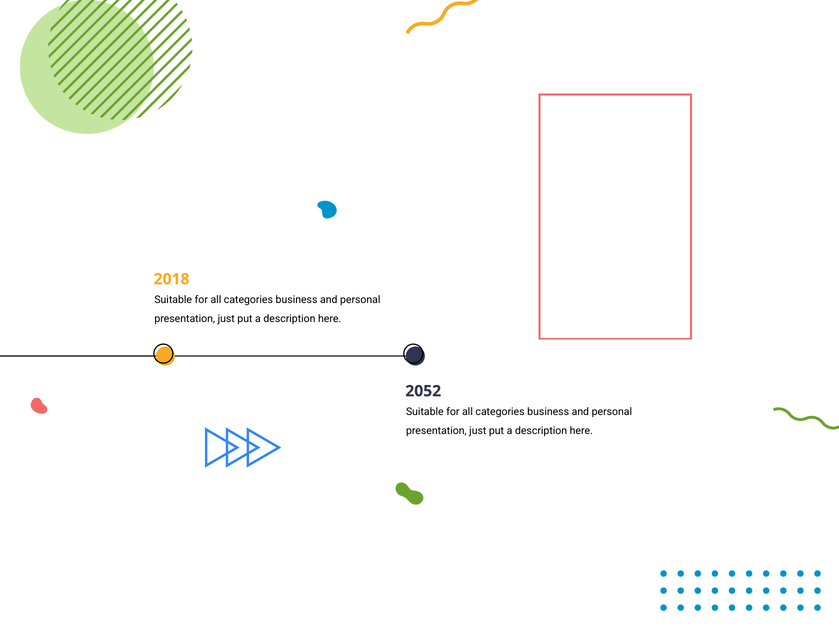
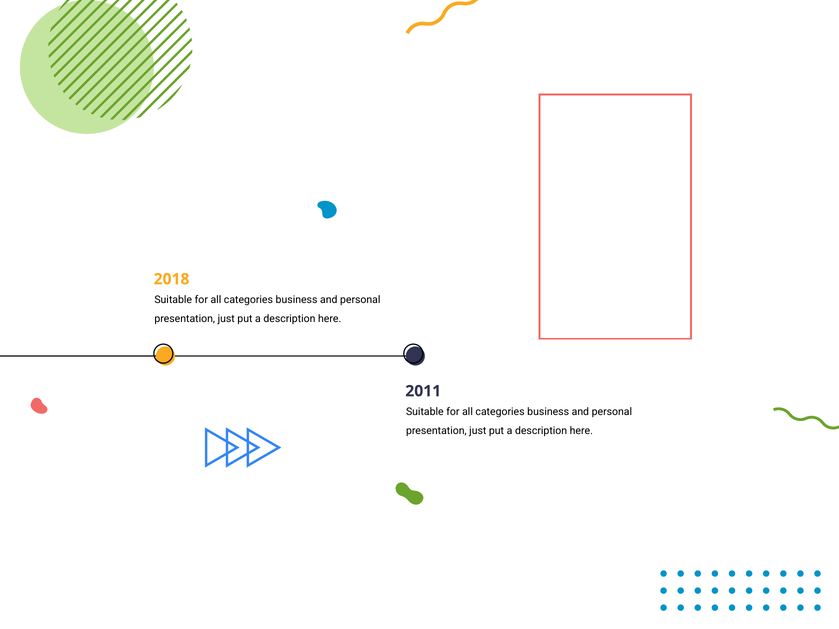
2052: 2052 -> 2011 (423, 391)
